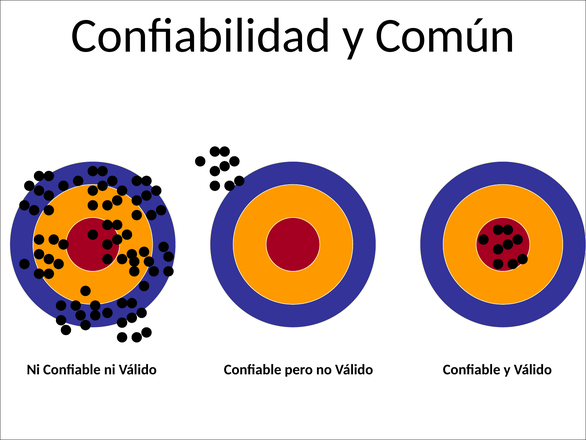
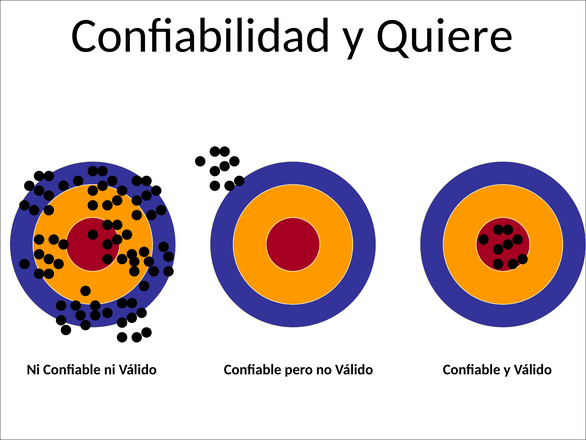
Común: Común -> Quiere (445, 36)
